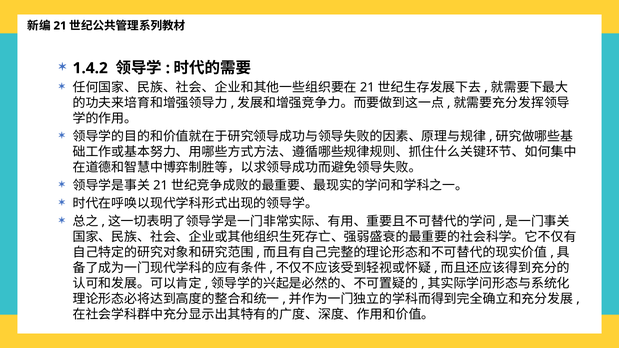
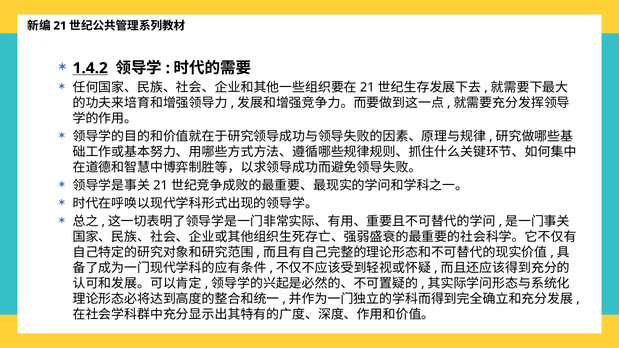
1.4.2 underline: none -> present (90, 68)
